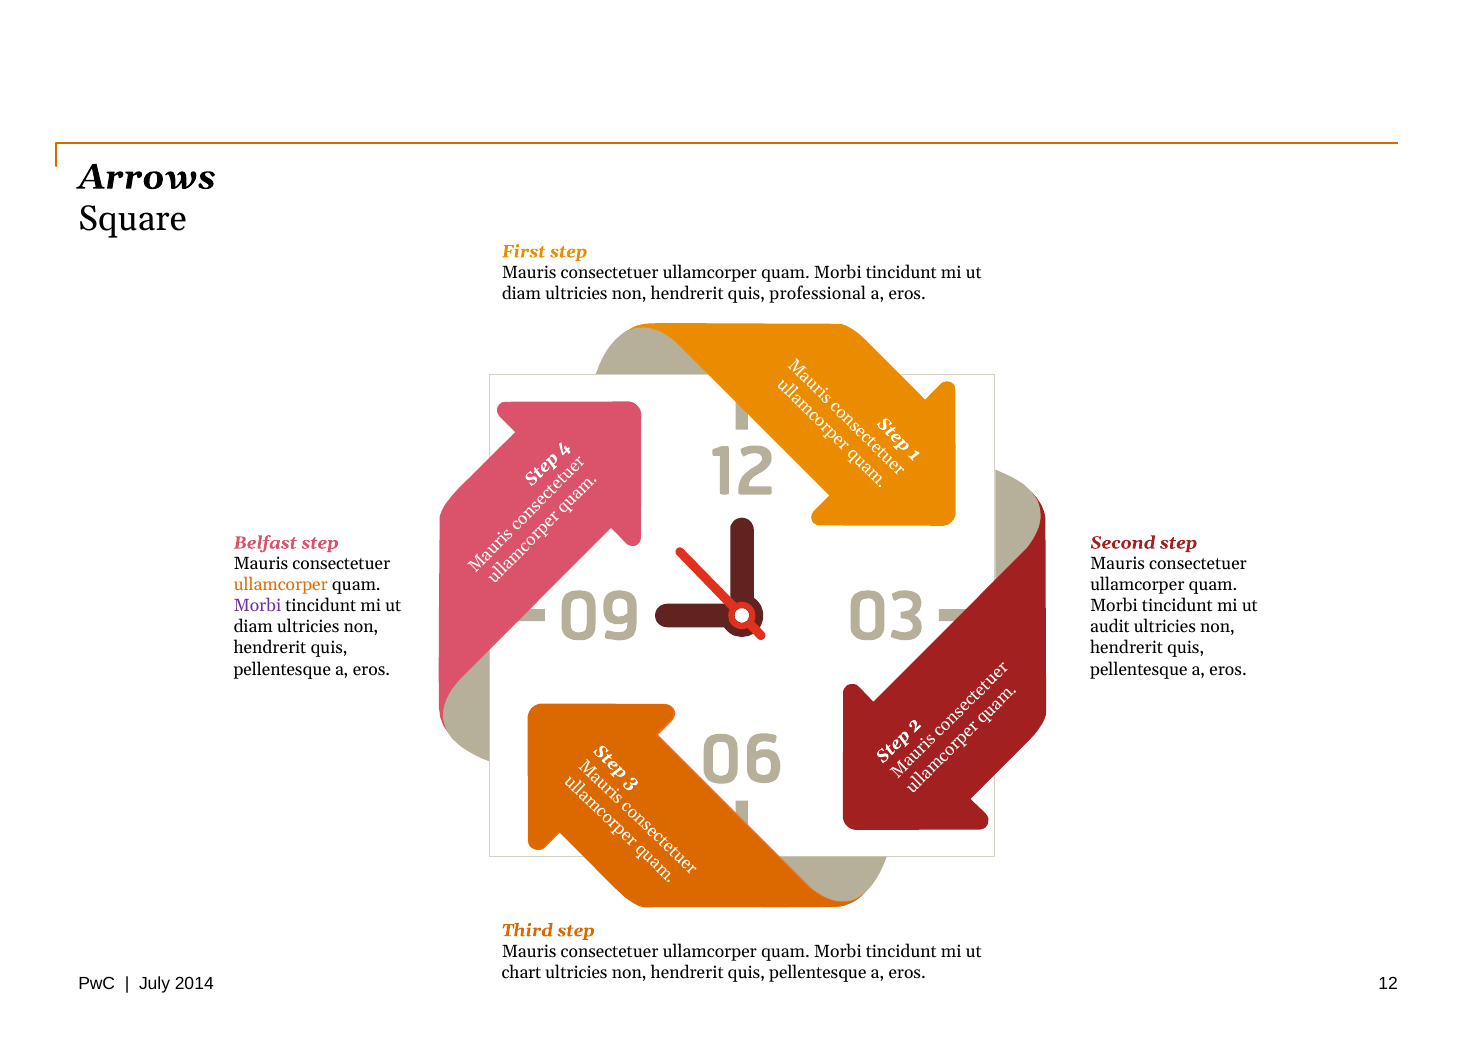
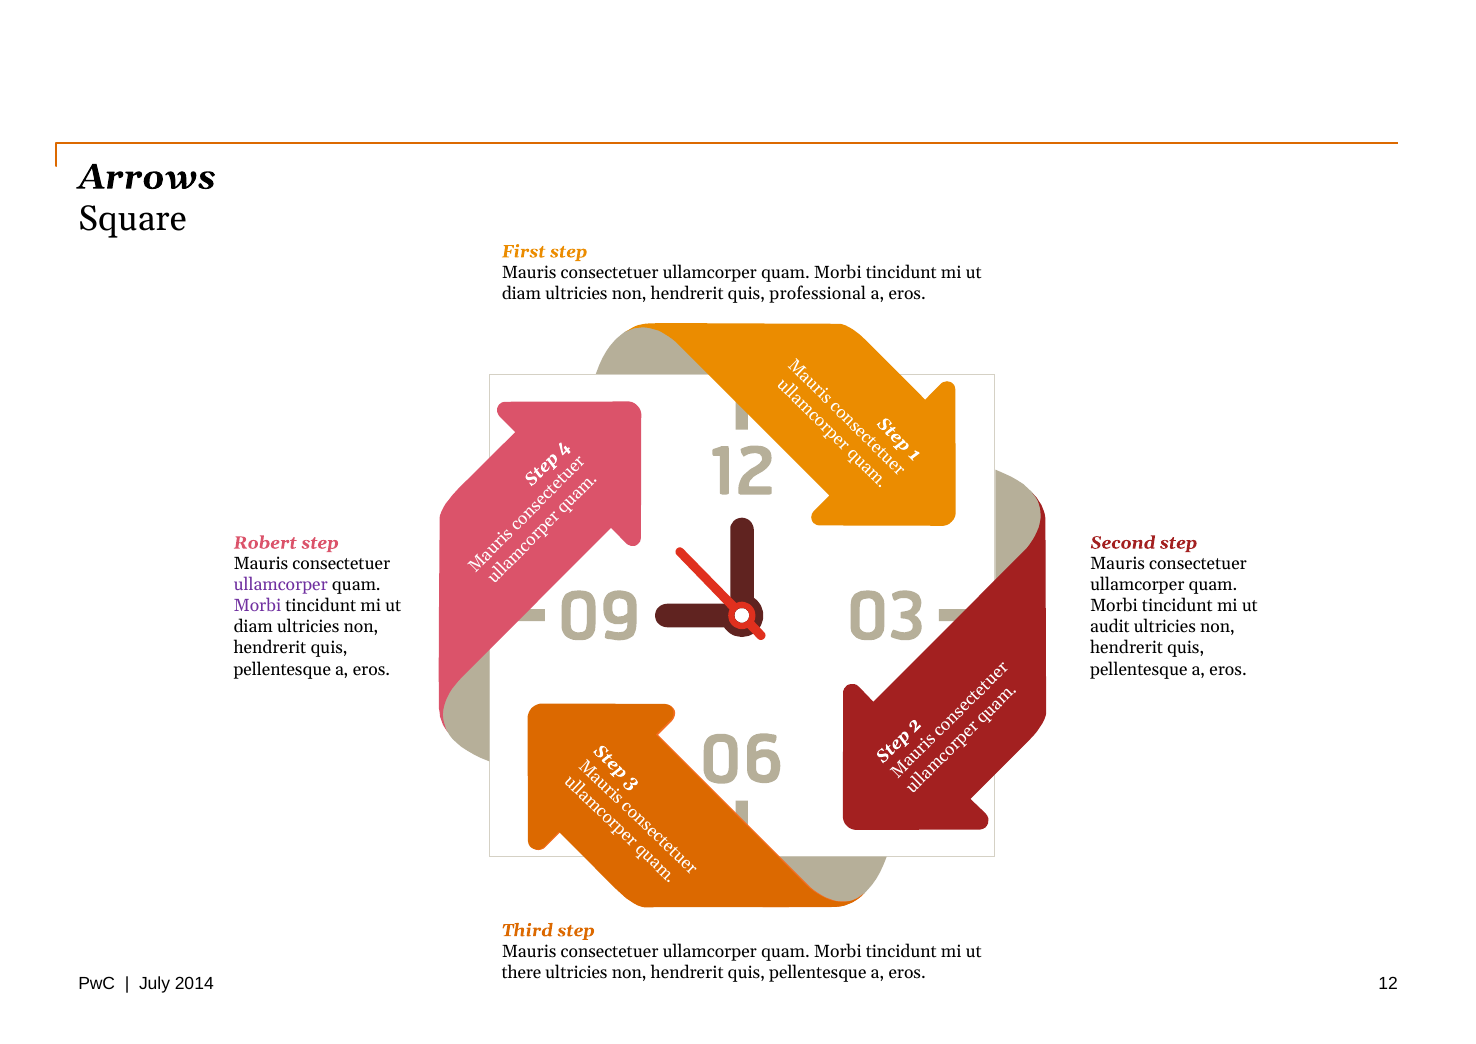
Belfast: Belfast -> Robert (265, 543)
ullamcorper colour: orange -> purple (281, 585)
chart: chart -> there (521, 972)
